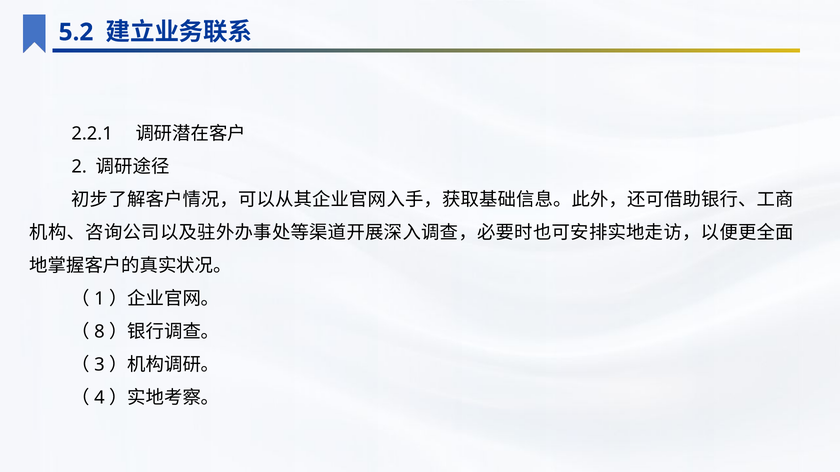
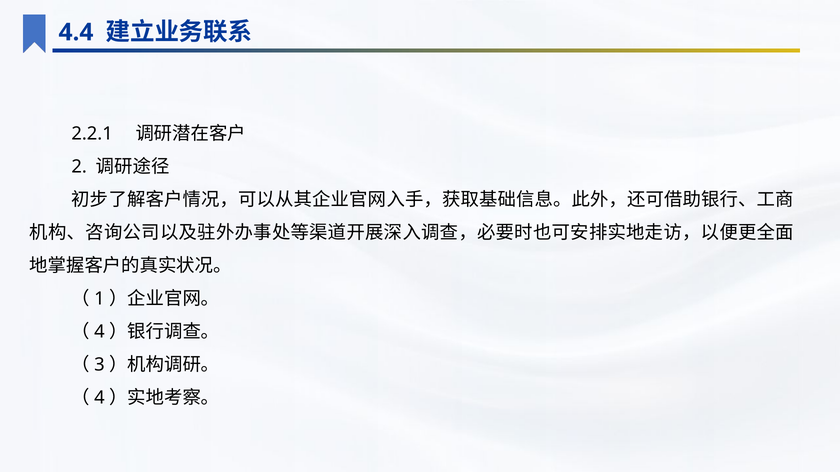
5.2: 5.2 -> 4.4 (76, 32)
8: 8 -> 4 (99, 332)
